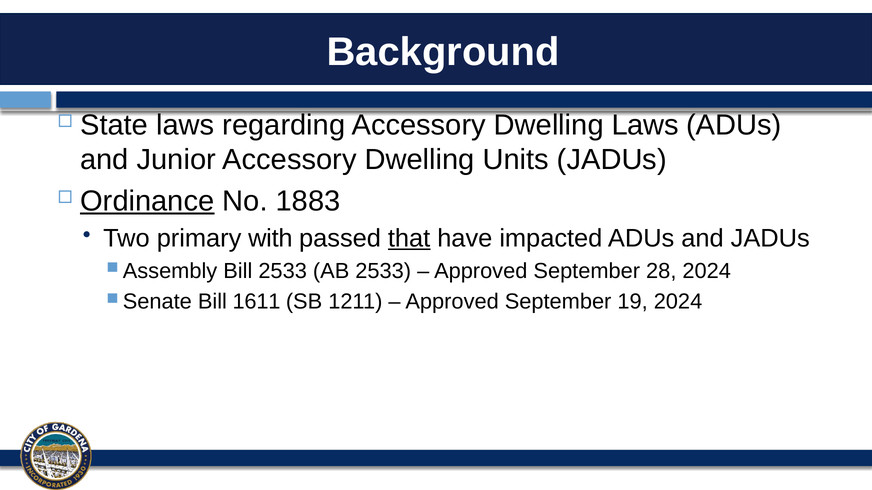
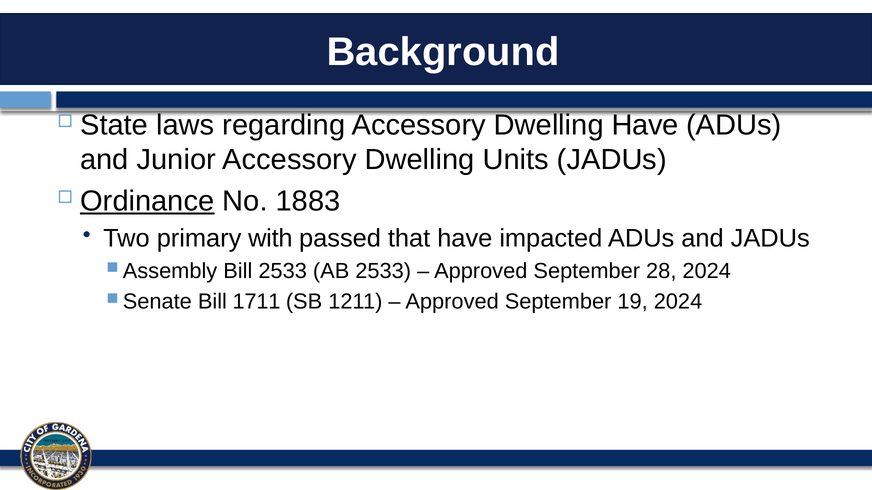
Dwelling Laws: Laws -> Have (645, 125)
that underline: present -> none (409, 239)
1611: 1611 -> 1711 (257, 302)
